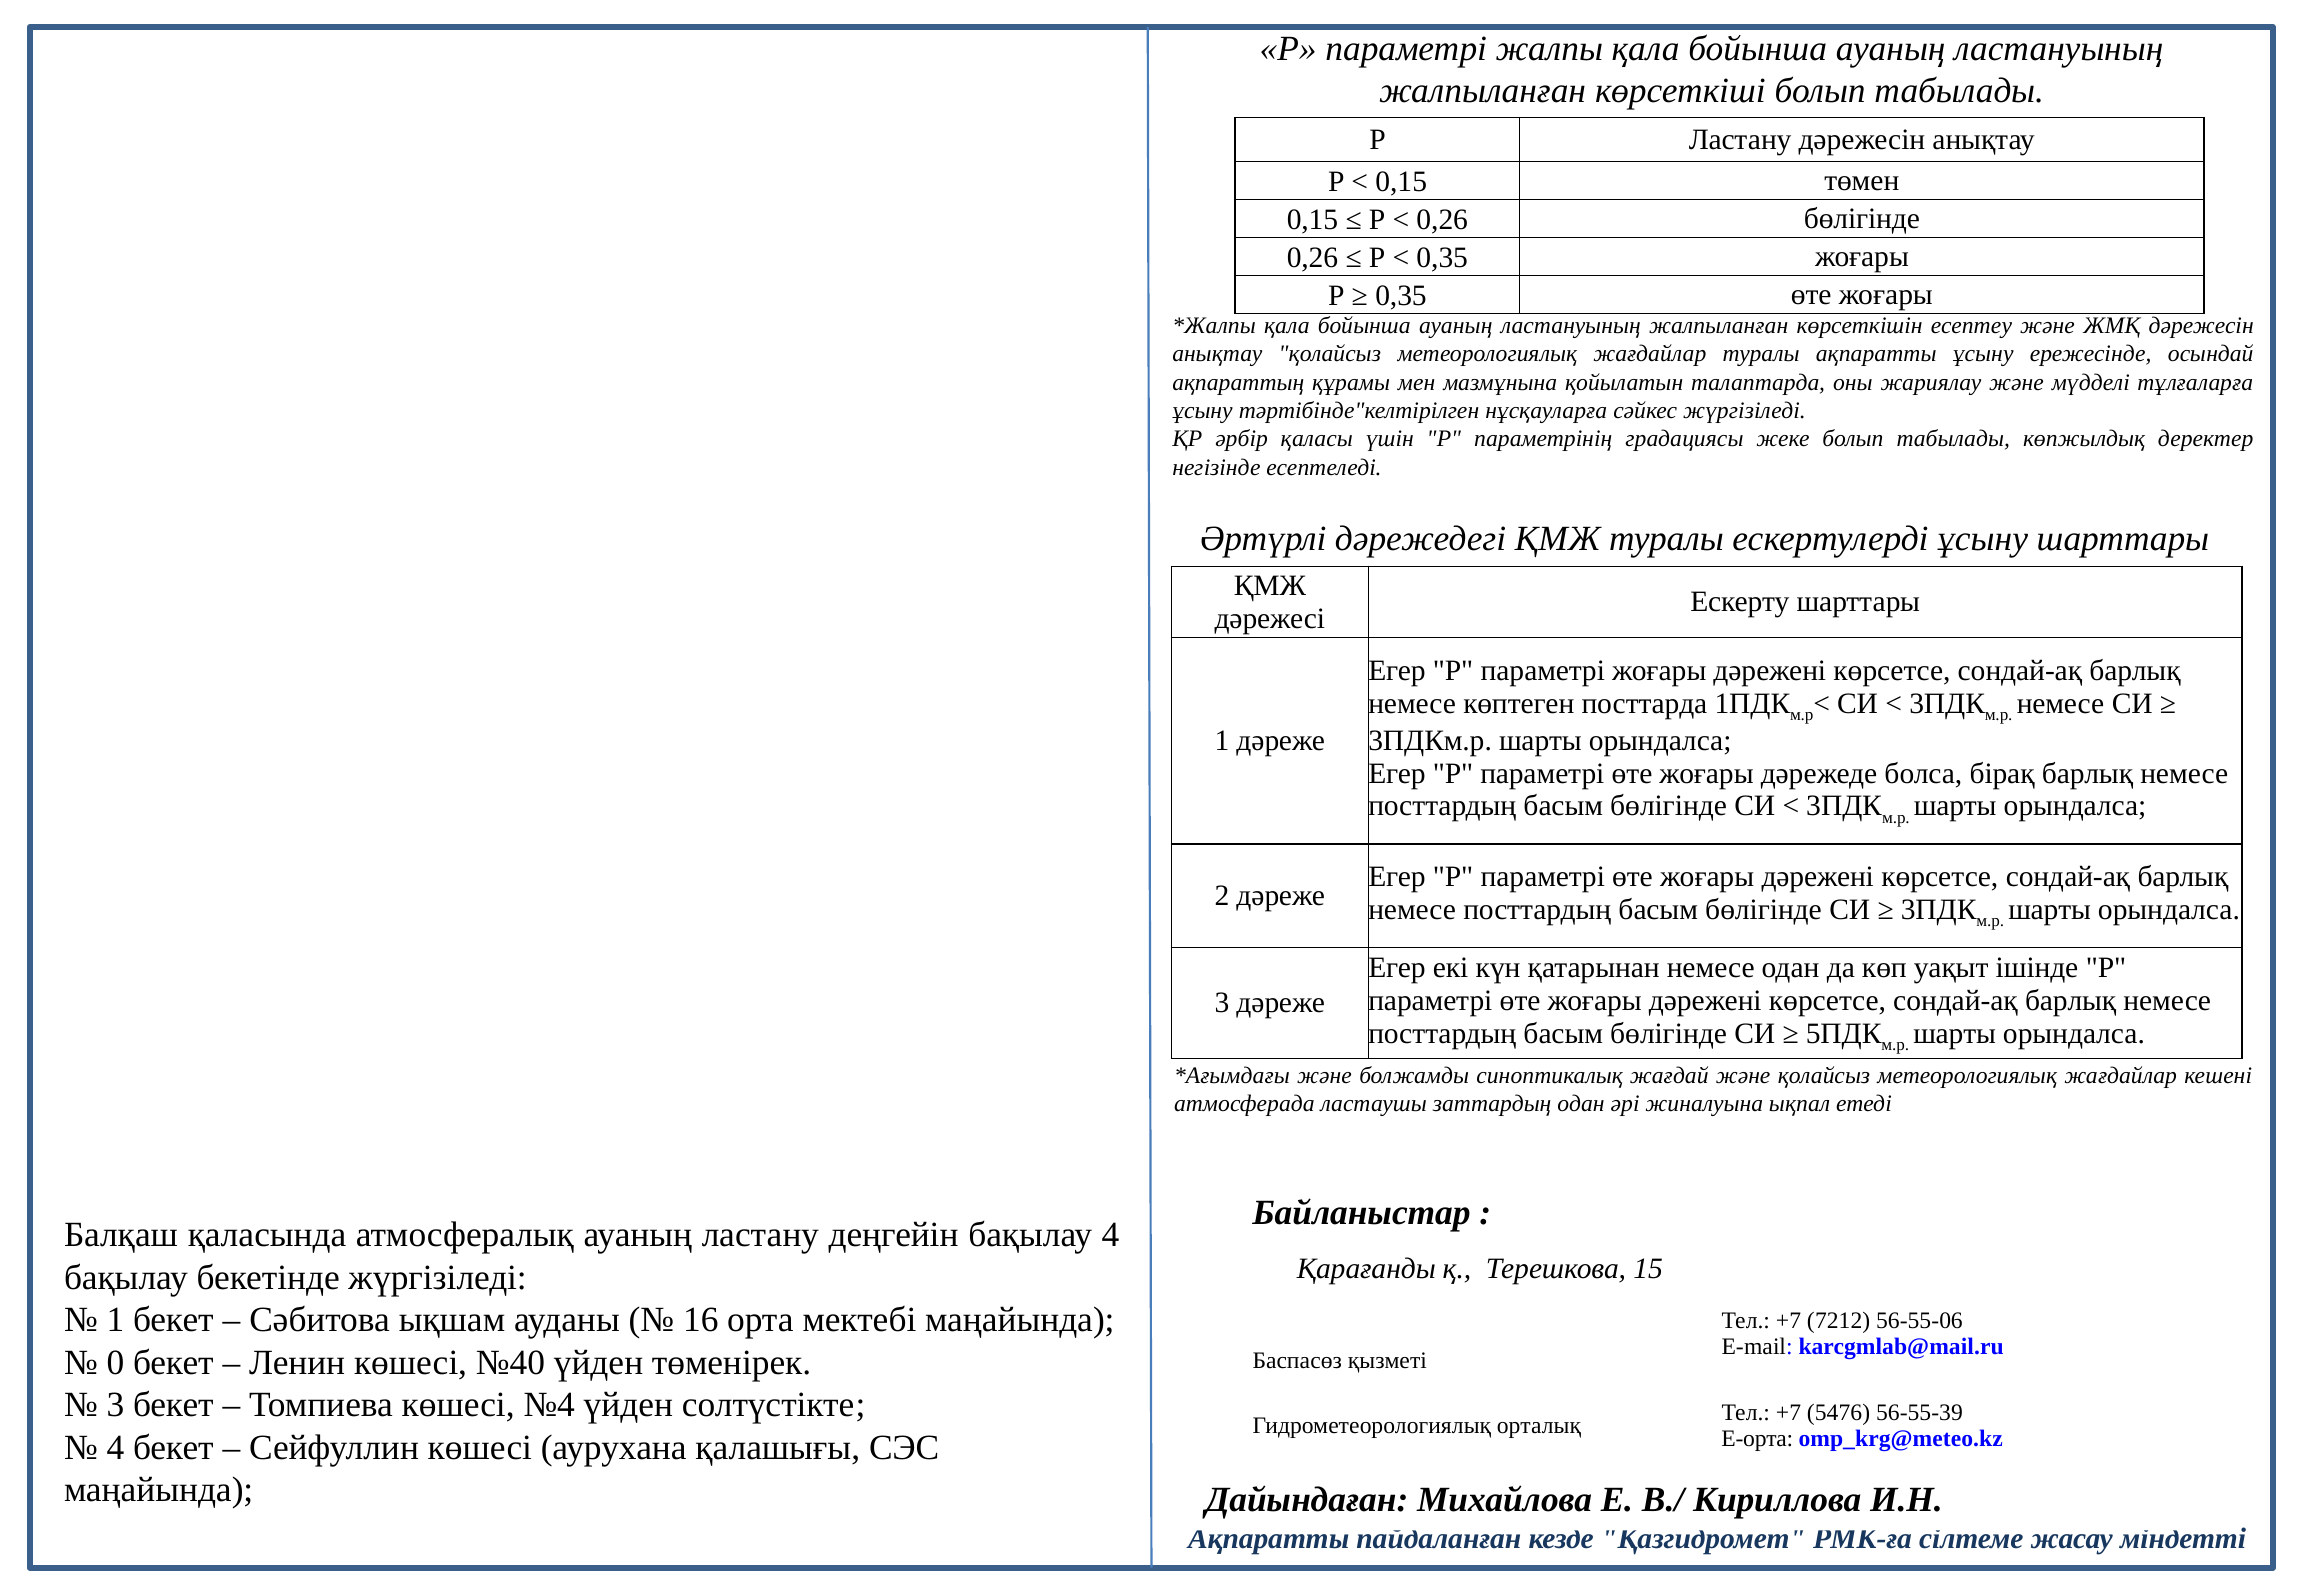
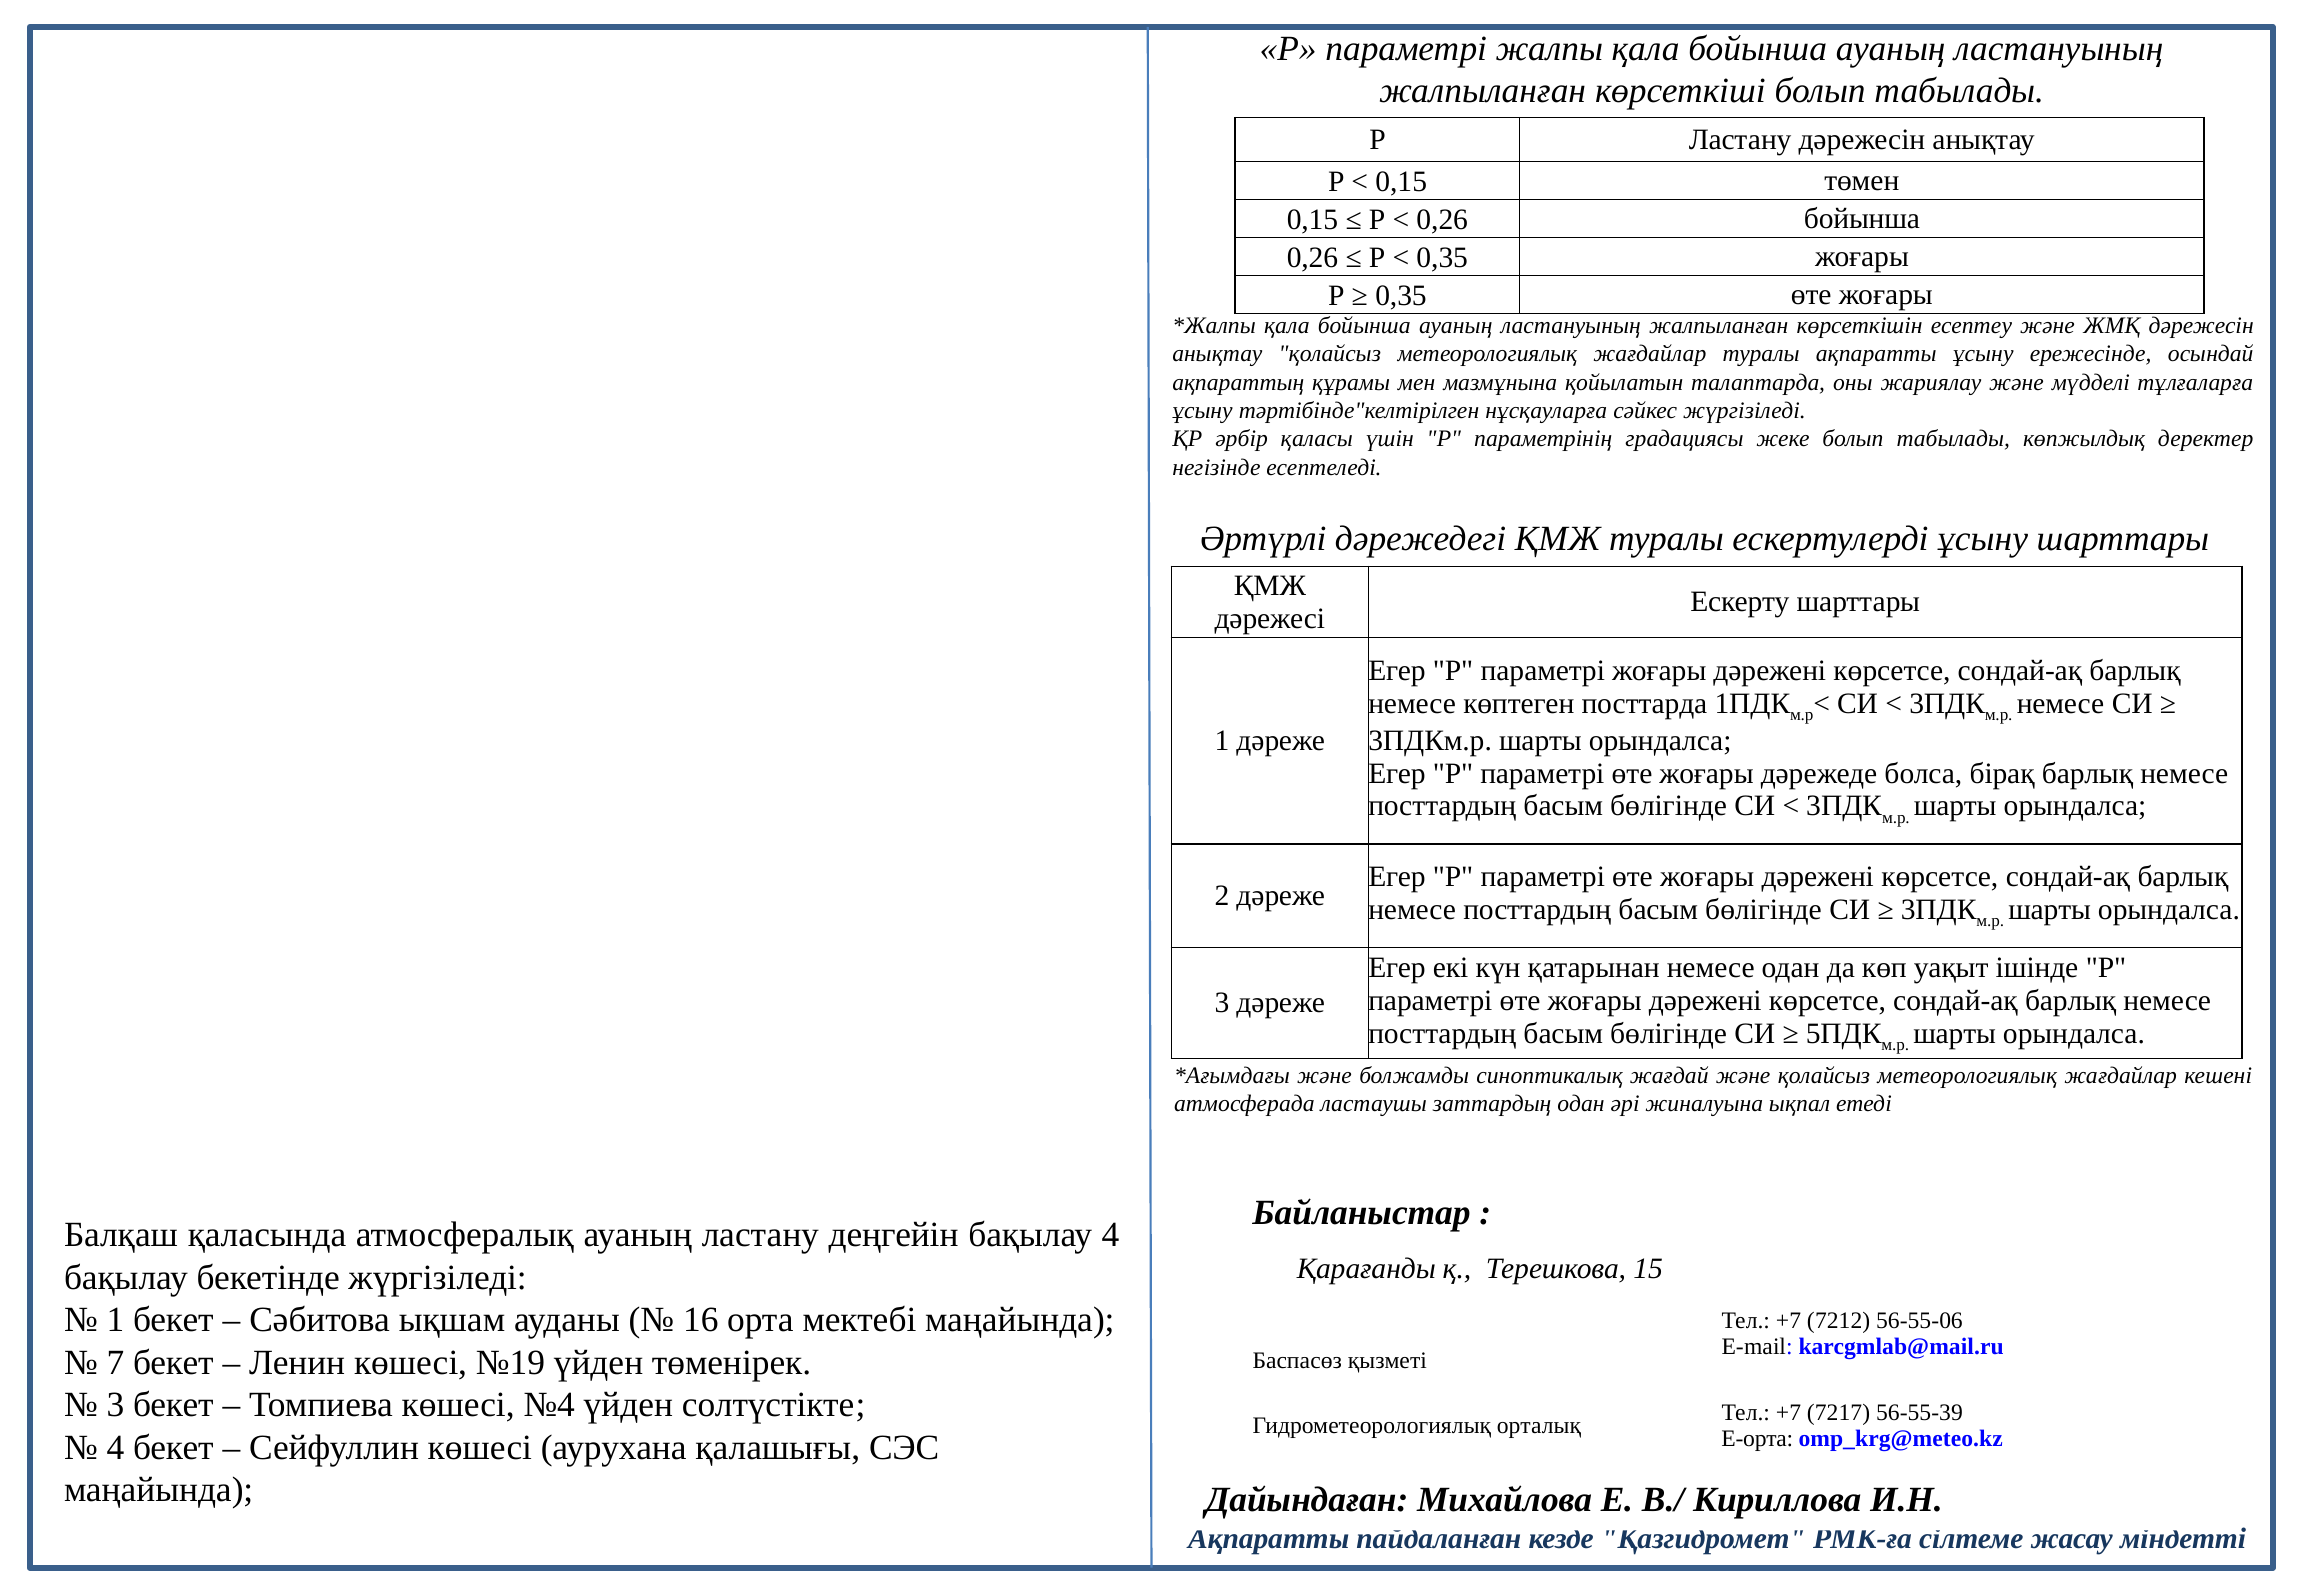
0,26 бөлігінде: бөлігінде -> бойынша (1862, 218)
0: 0 -> 7 (115, 1362)
№40: №40 -> №19 (510, 1362)
5476: 5476 -> 7217 (1839, 1412)
